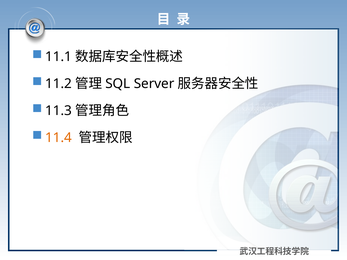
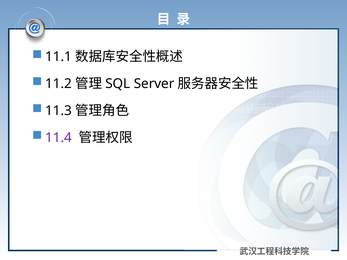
11.4 colour: orange -> purple (59, 138)
